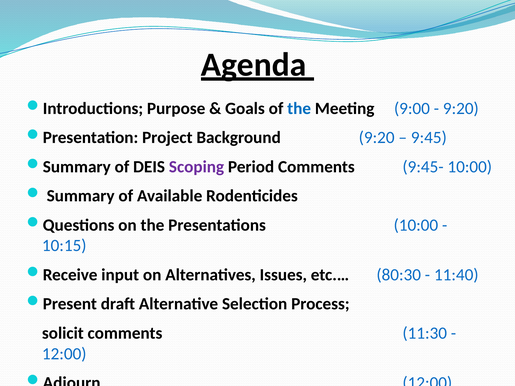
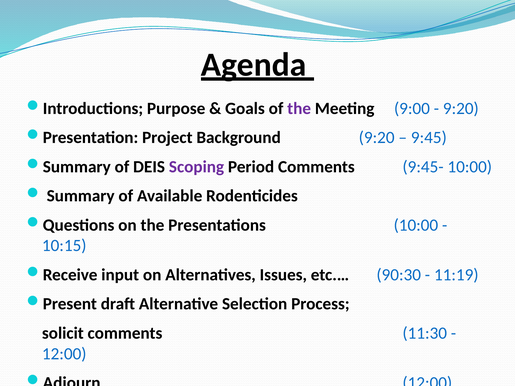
the colour: blue -> purple (299, 108)
80:30: 80:30 -> 90:30 (399, 275)
11:40: 11:40 -> 11:19 (456, 275)
